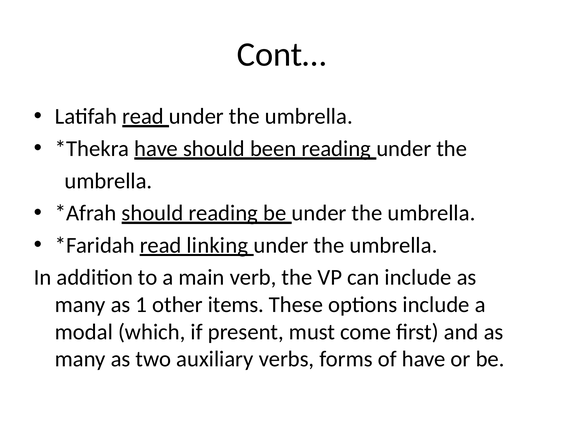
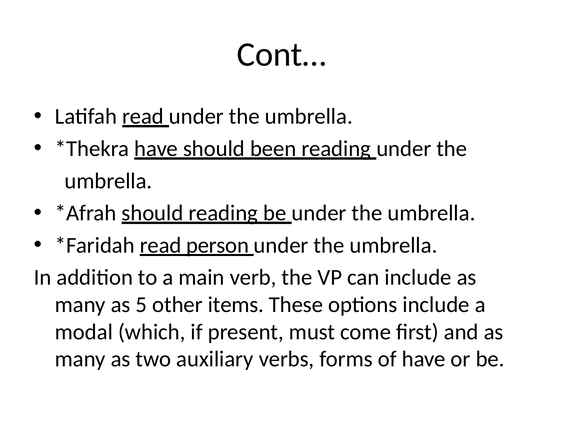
linking: linking -> person (218, 245)
1: 1 -> 5 (141, 305)
